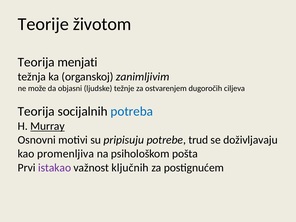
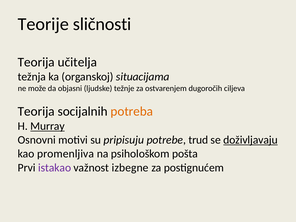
životom: životom -> sličnosti (102, 24)
menjati: menjati -> učitelja (77, 62)
zanimljivim: zanimljivim -> situacijama (143, 77)
potreba colour: blue -> orange (132, 111)
doživljavaju underline: none -> present (250, 140)
ključnih: ključnih -> izbegne (130, 168)
